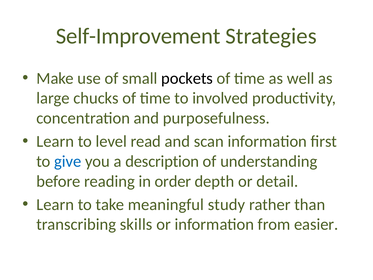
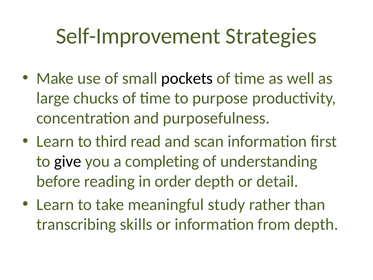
involved: involved -> purpose (220, 98)
level: level -> third (111, 141)
give colour: blue -> black (68, 161)
description: description -> completing (162, 161)
from easier: easier -> depth (316, 224)
